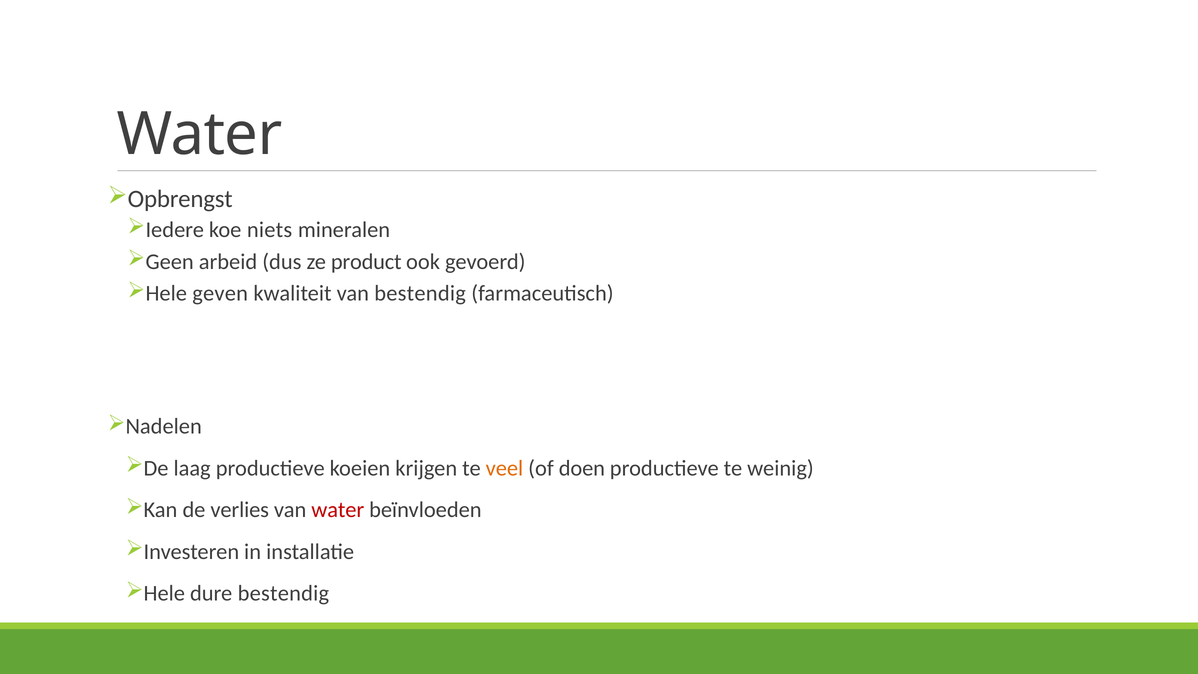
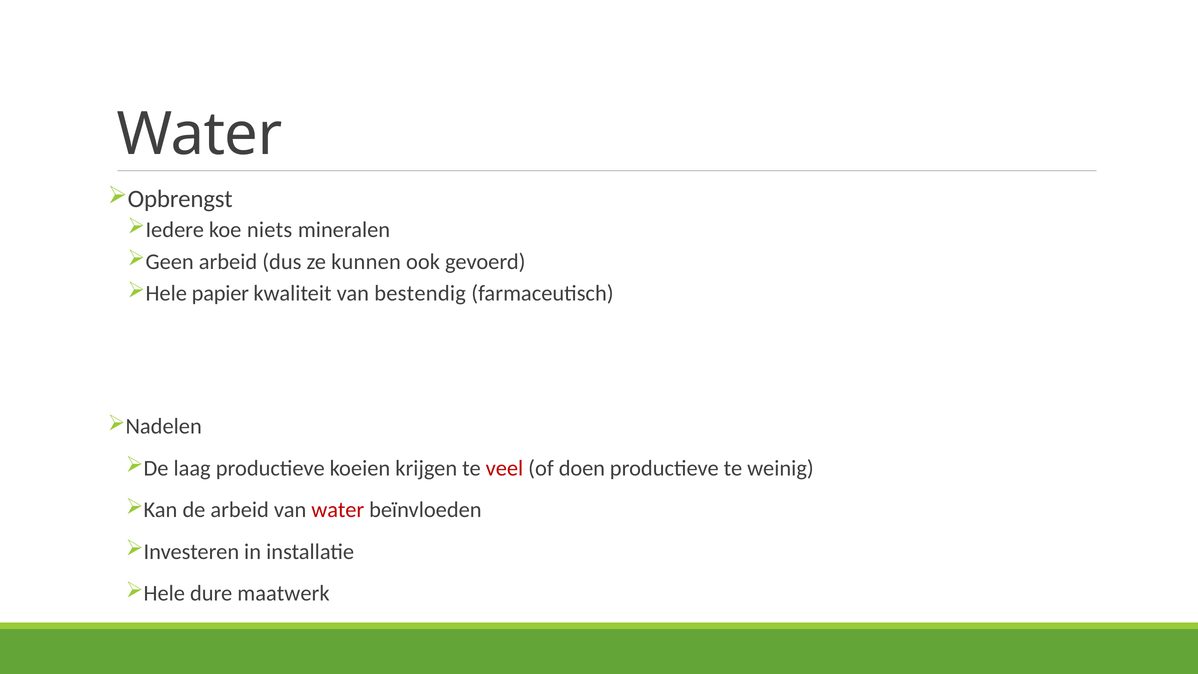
product: product -> kunnen (366, 262)
geven: geven -> papier (220, 293)
veel colour: orange -> red (504, 468)
de verlies: verlies -> arbeid (240, 510)
dure bestendig: bestendig -> maatwerk (283, 593)
